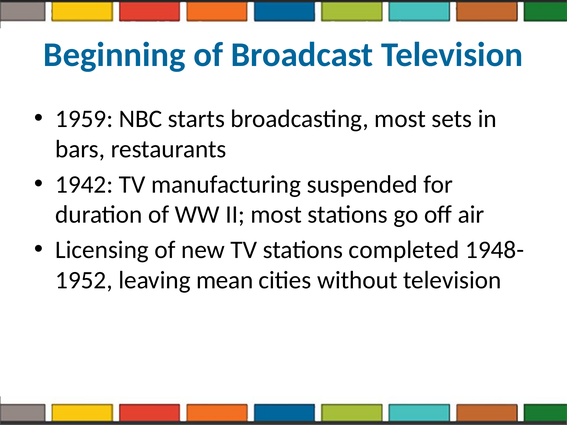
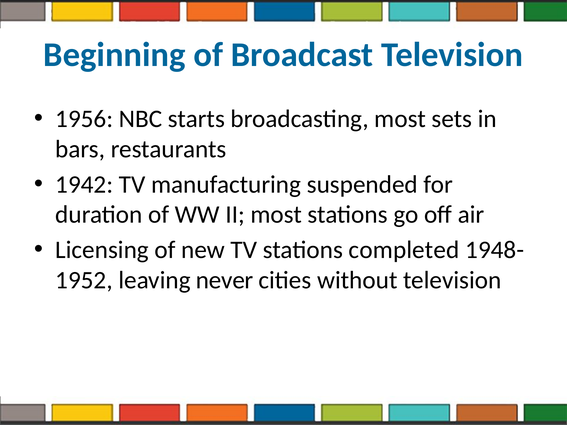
1959: 1959 -> 1956 (84, 119)
mean: mean -> never (225, 280)
